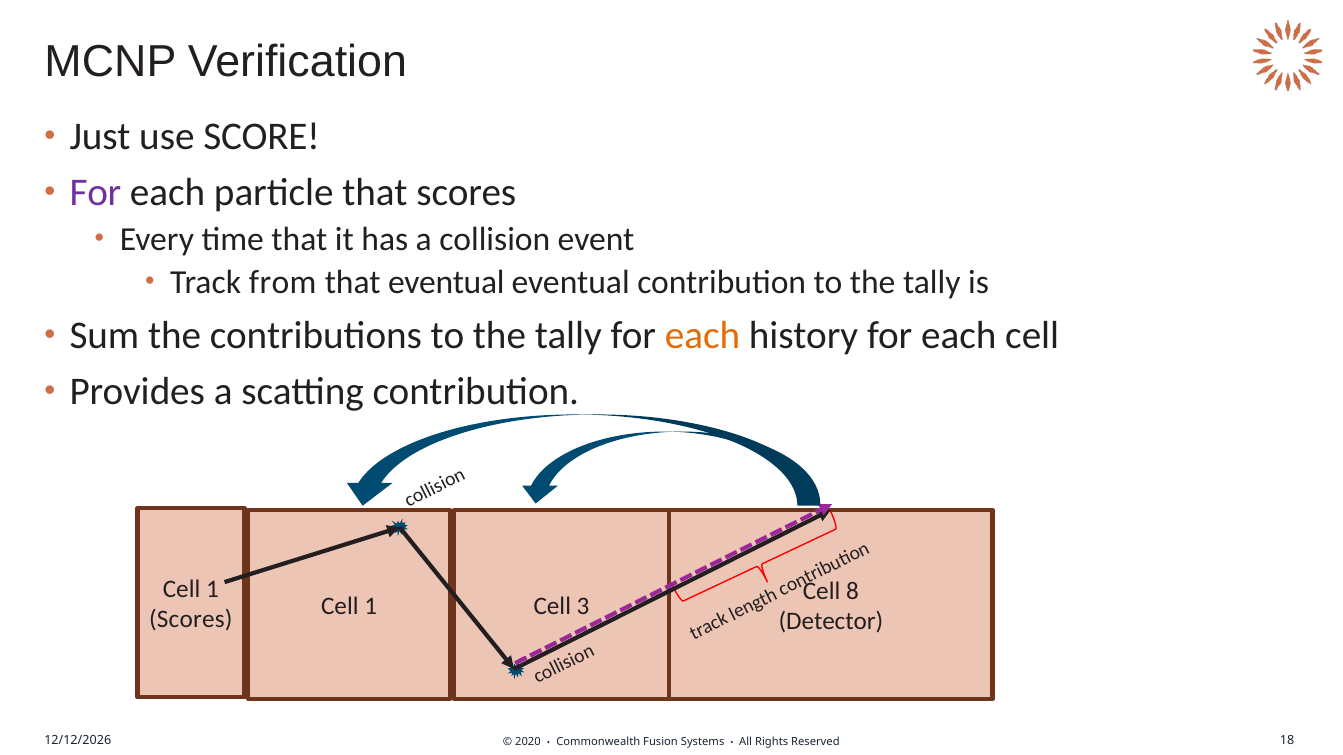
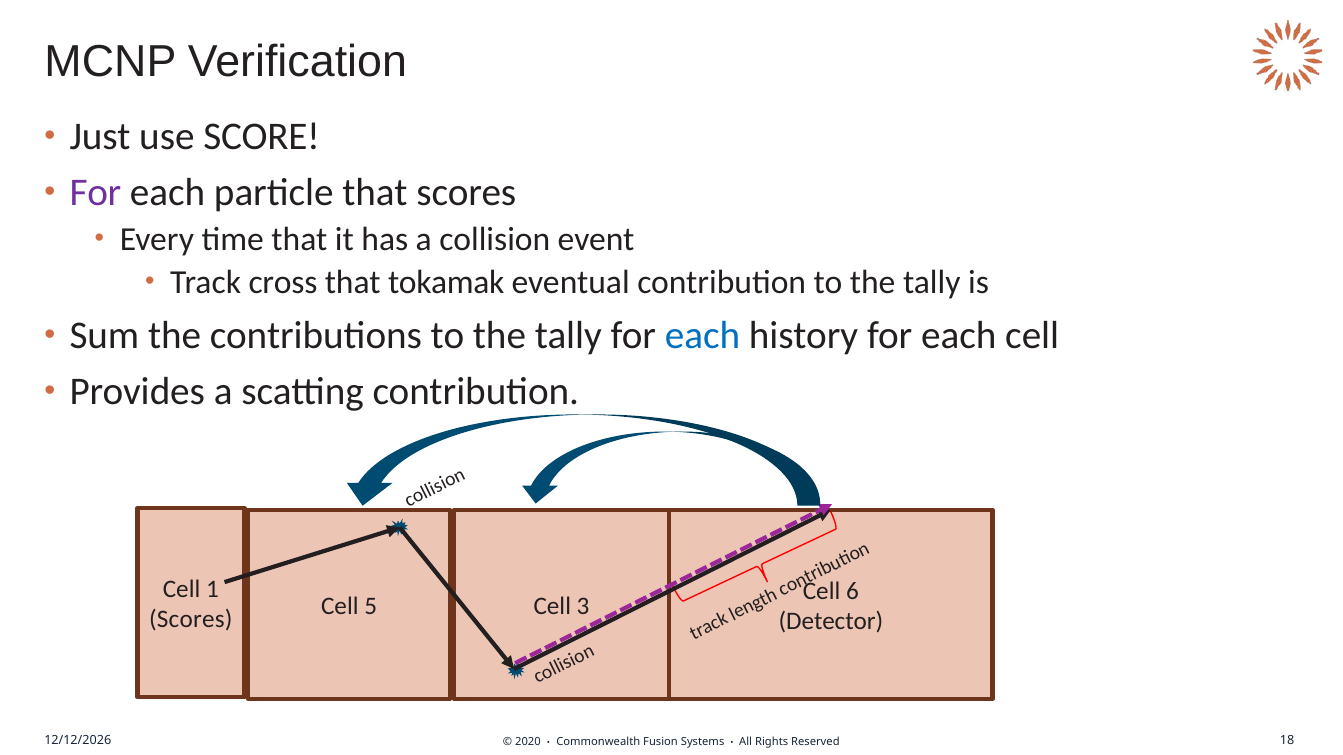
from: from -> cross (283, 283)
that eventual: eventual -> tokamak (446, 283)
each colour: orange -> blue (703, 336)
8: 8 -> 6 (852, 591)
1: 1 -> 5 (371, 607)
